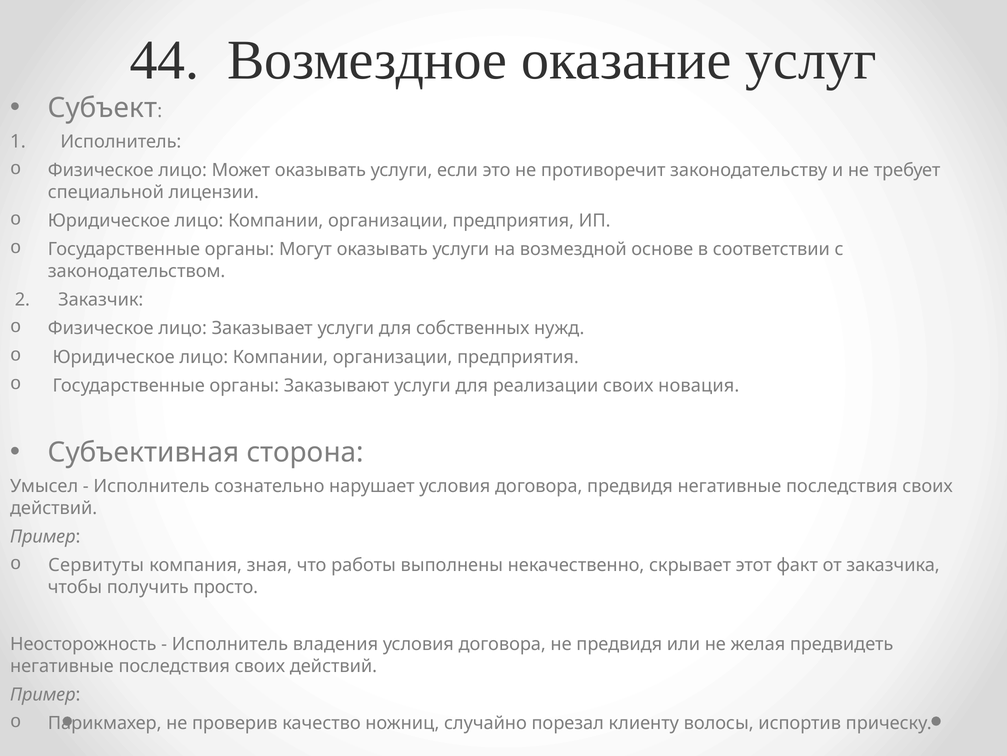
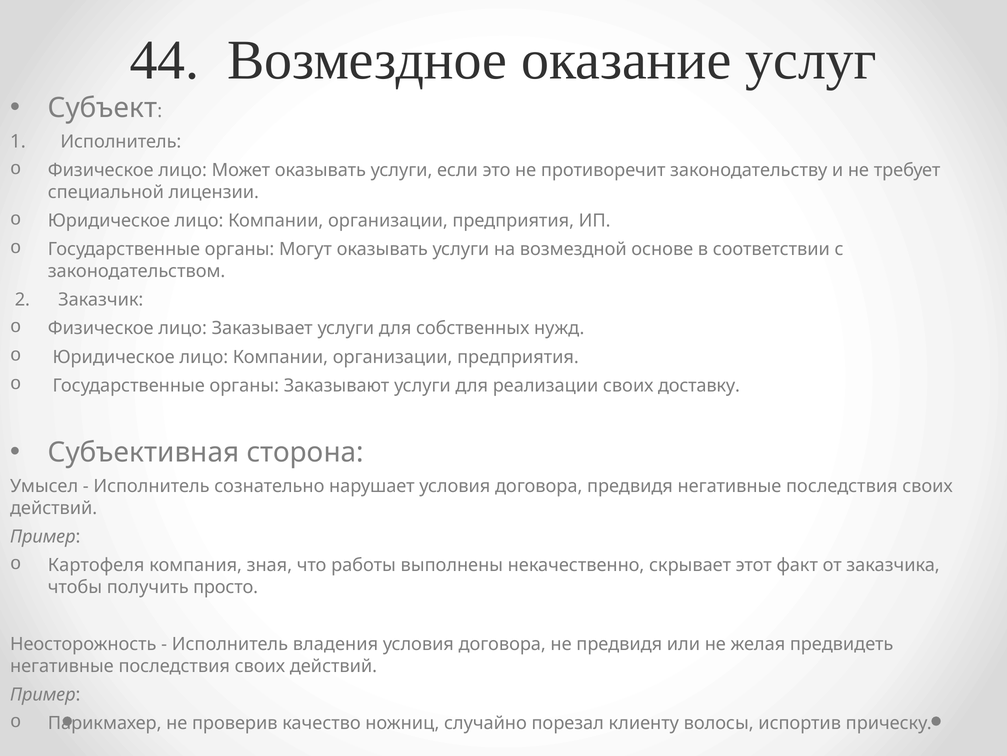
новация: новация -> доставку (699, 385)
Сервитуты: Сервитуты -> Картофеля (96, 565)
